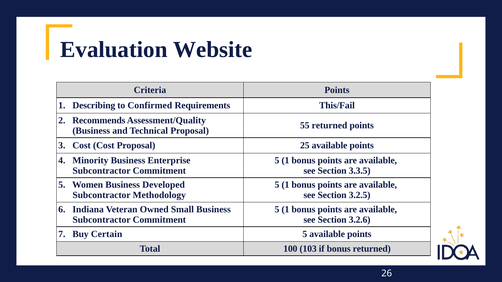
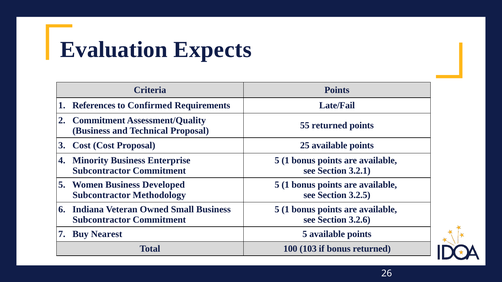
Website: Website -> Expects (213, 50)
Describing: Describing -> References (94, 106)
This/Fail: This/Fail -> Late/Fail (337, 106)
Recommends: Recommends -> Commitment (99, 120)
3.3.5: 3.3.5 -> 3.2.1 (360, 171)
Certain: Certain -> Nearest (107, 235)
